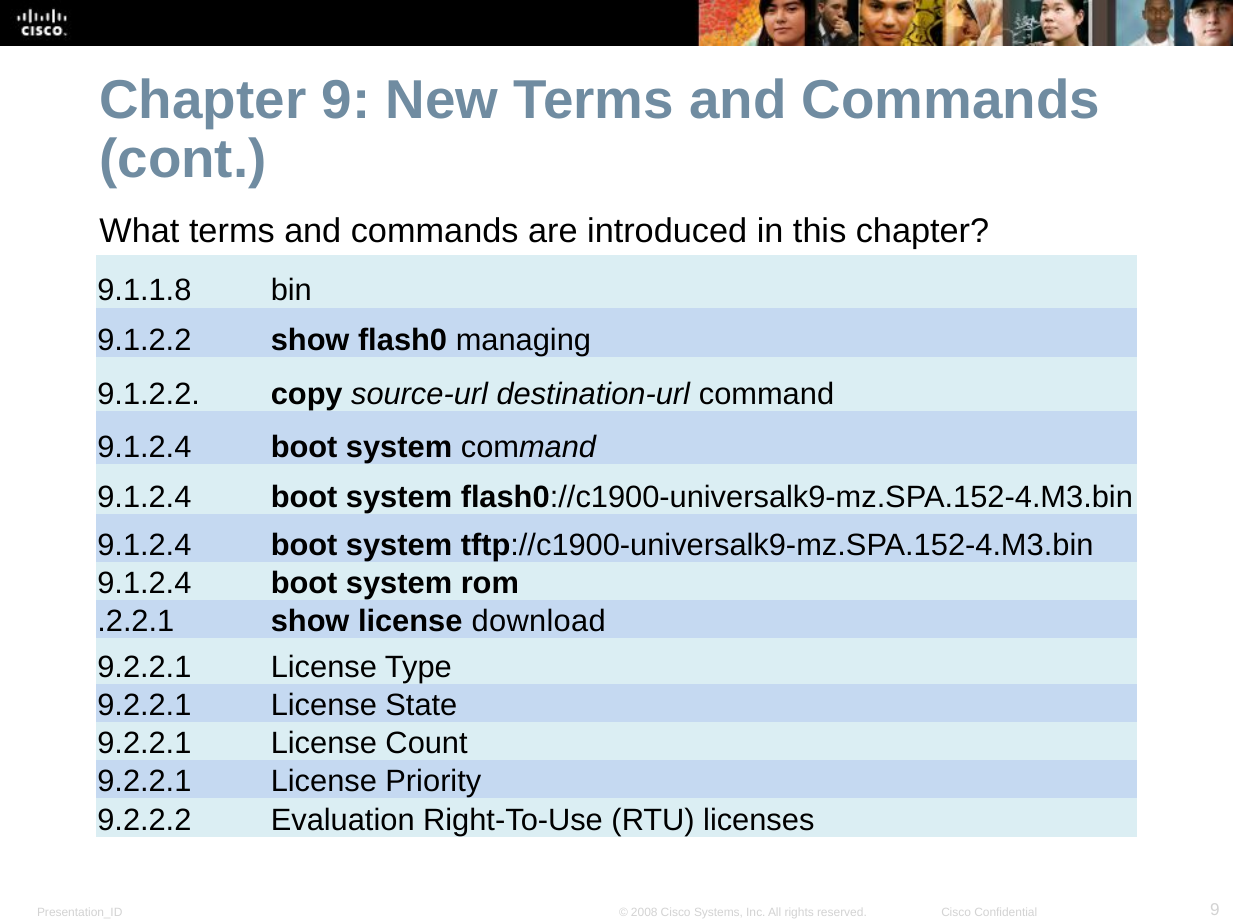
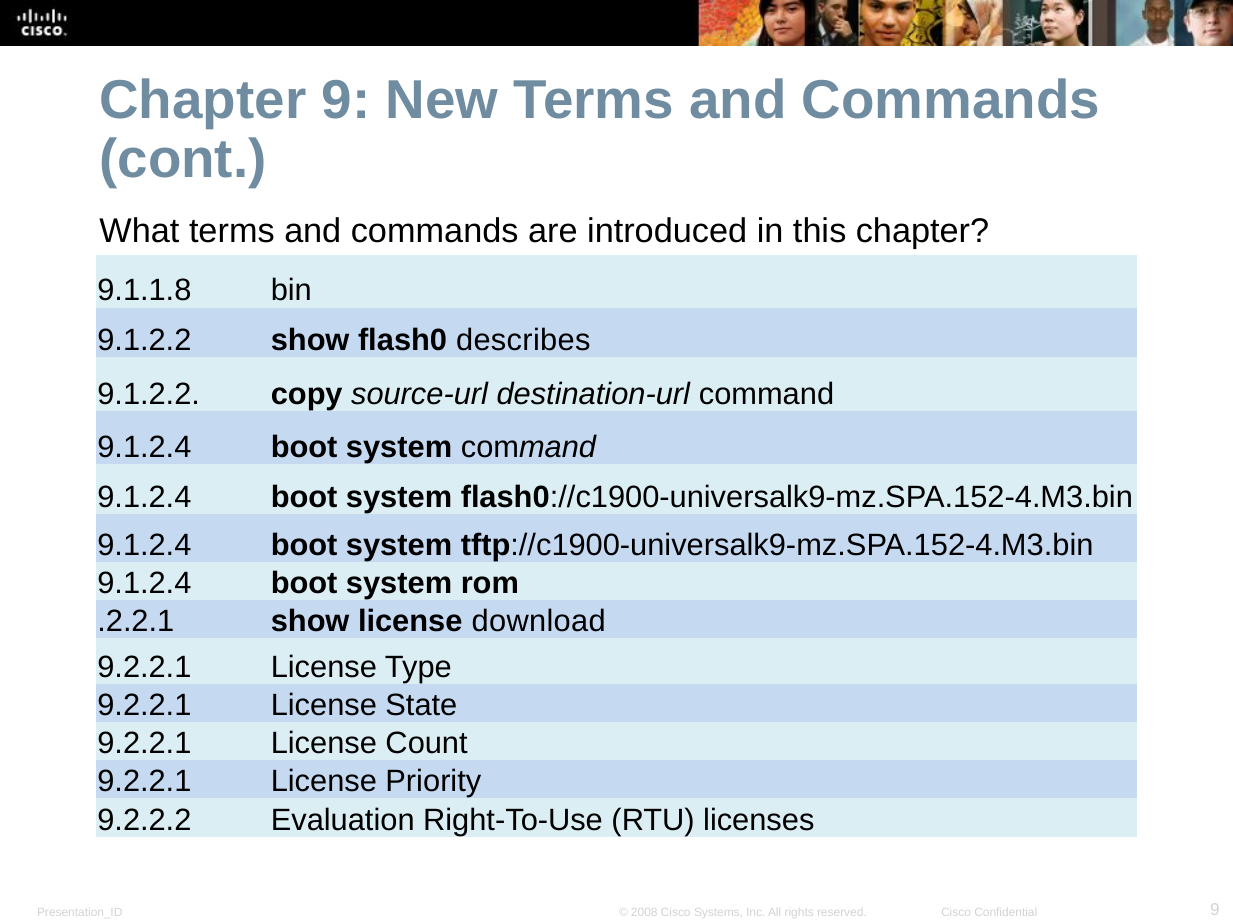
managing: managing -> describes (523, 341)
